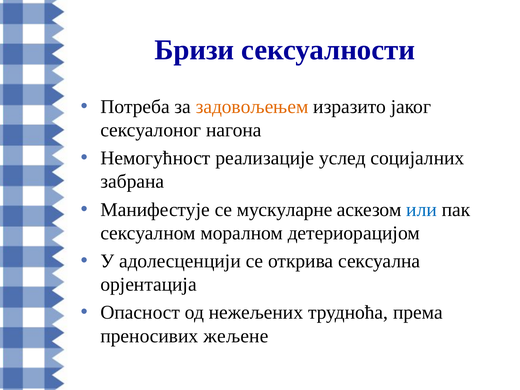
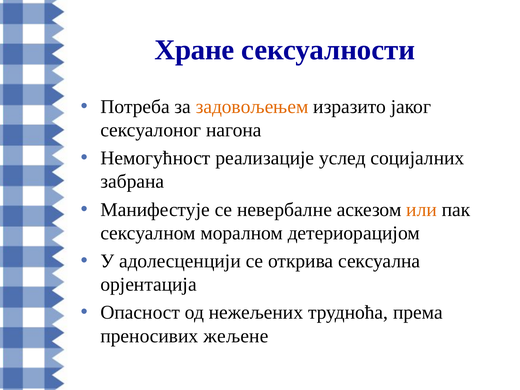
Бризи: Бризи -> Хране (194, 50)
мускуларне: мускуларне -> невербалне (285, 210)
или colour: blue -> orange (422, 210)
